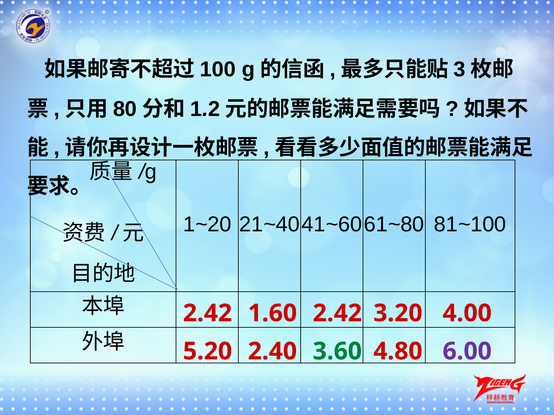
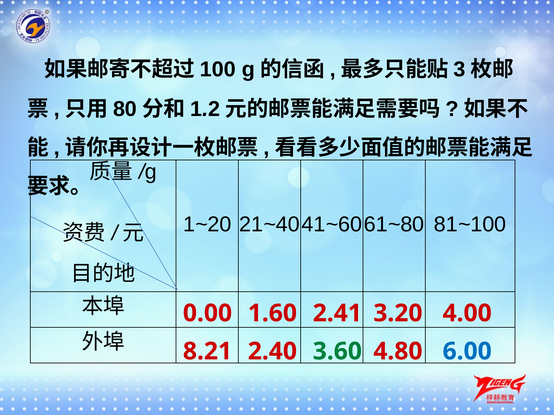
2.42: 2.42 -> 0.00 (207, 314)
1.60 2.42: 2.42 -> 2.41 (337, 314)
5.20: 5.20 -> 8.21 (207, 352)
6.00 colour: purple -> blue (467, 352)
